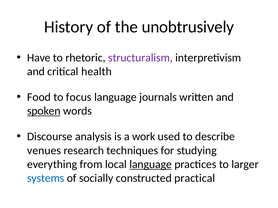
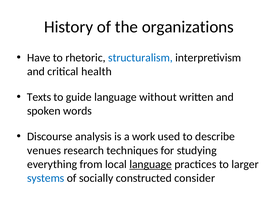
unobtrusively: unobtrusively -> organizations (188, 27)
structuralism colour: purple -> blue (140, 58)
Food: Food -> Texts (39, 97)
focus: focus -> guide (79, 97)
journals: journals -> without (158, 97)
spoken underline: present -> none (44, 111)
practical: practical -> consider (195, 179)
